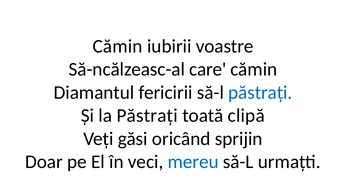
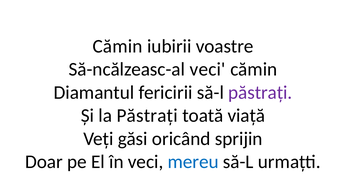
Să-ncălzeasc-al care: care -> veci (208, 69)
păstrați colour: blue -> purple (260, 92)
clipă: clipă -> viață (246, 115)
